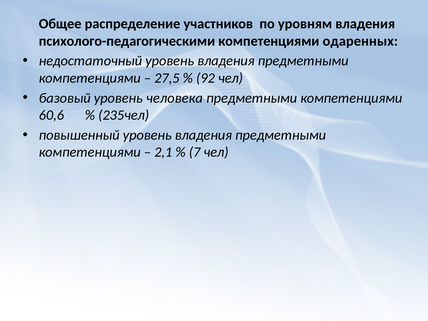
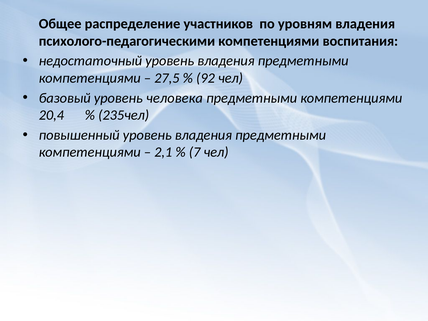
одаренных: одаренных -> воспитания (360, 41)
60,6: 60,6 -> 20,4 (51, 115)
